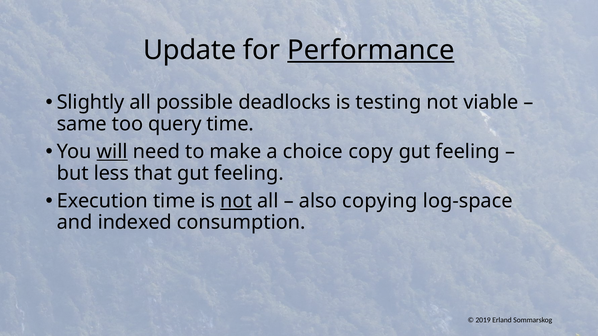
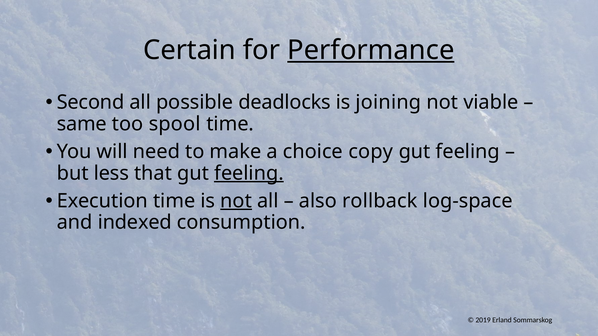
Update: Update -> Certain (189, 50)
Slightly: Slightly -> Second (91, 102)
testing: testing -> joining (388, 102)
query: query -> spool (175, 124)
will underline: present -> none (112, 152)
feeling underline: none -> present (249, 173)
copying: copying -> rollback (380, 201)
